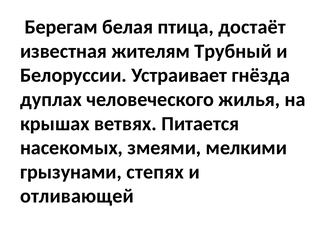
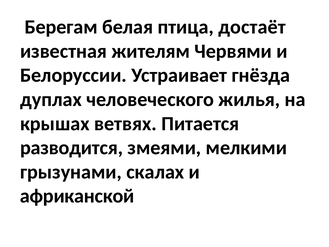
Трубный: Трубный -> Червями (233, 51)
насекомых: насекомых -> разводится (72, 148)
степях: степях -> скалах (155, 172)
отливающей: отливающей -> африканской (77, 196)
